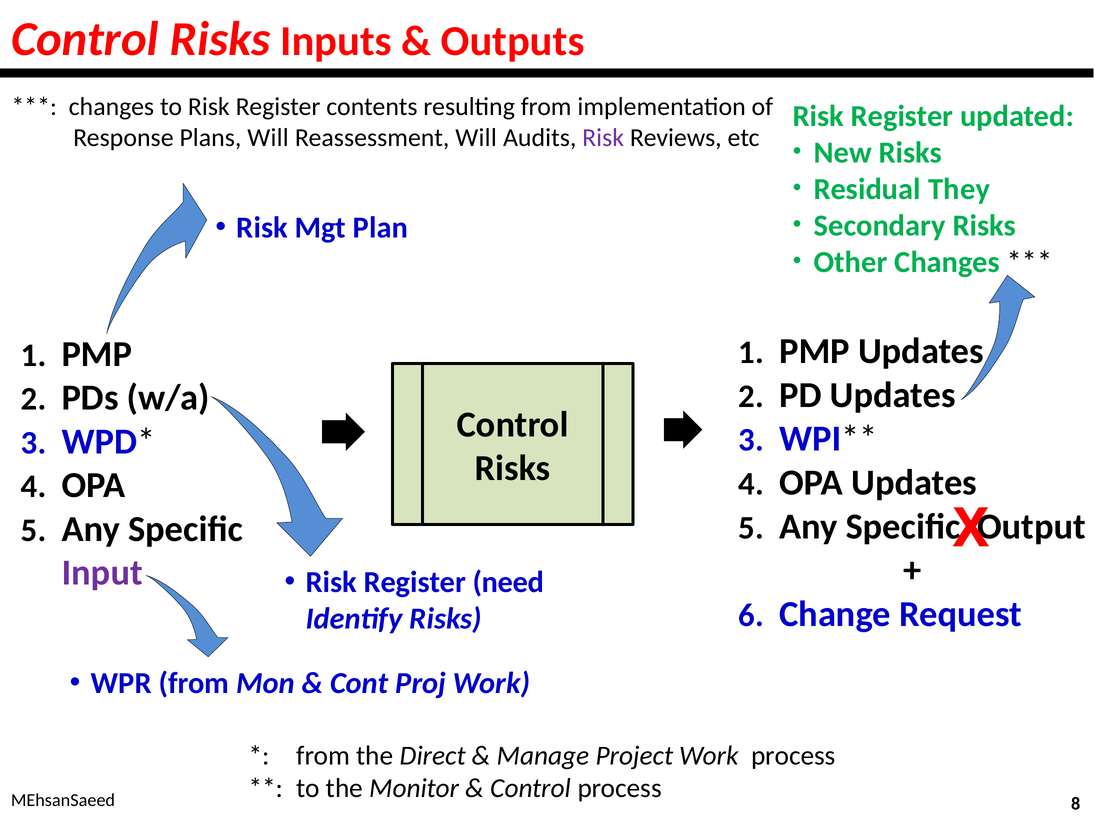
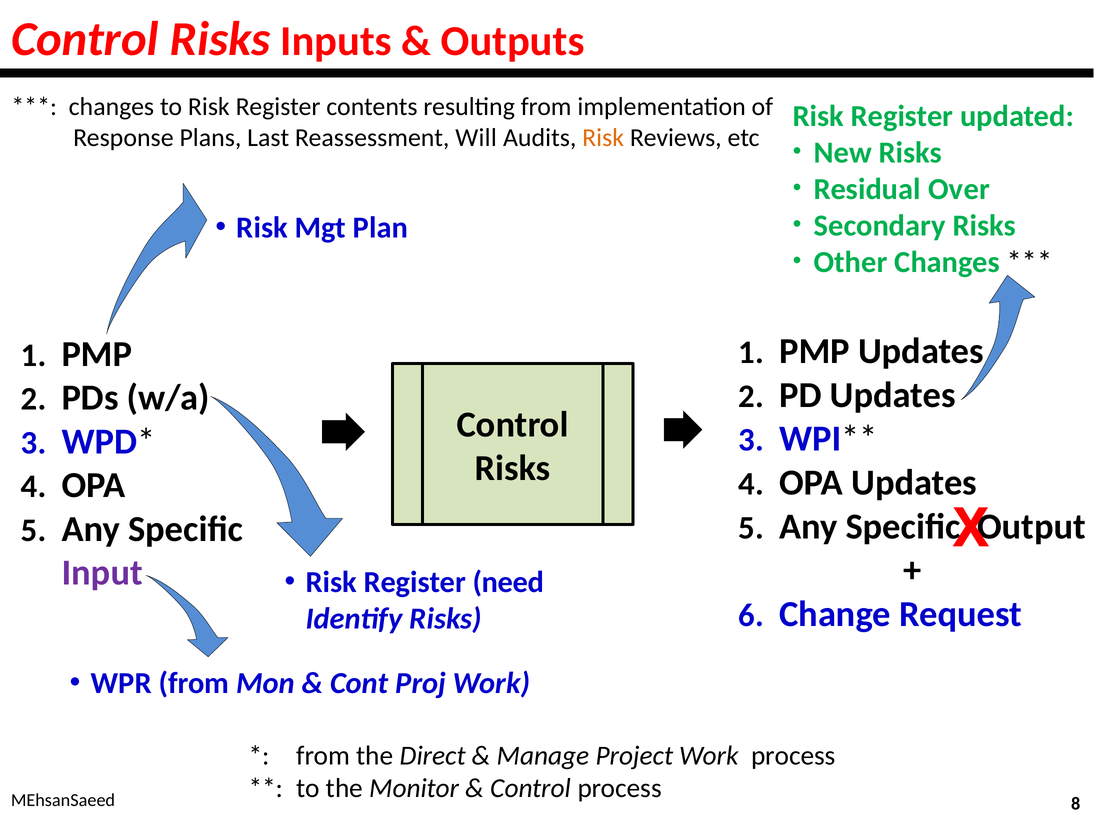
Plans Will: Will -> Last (268, 138)
Risk colour: purple -> orange (603, 138)
They: They -> Over (959, 189)
